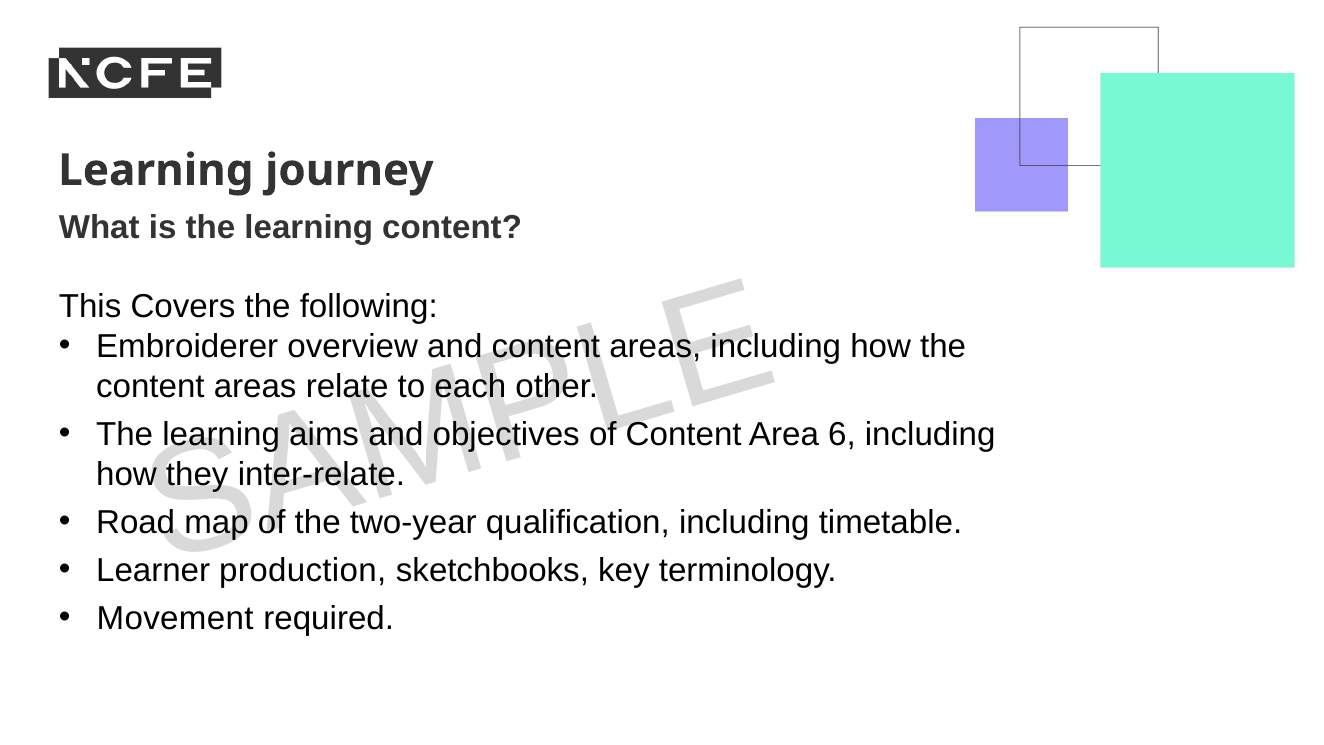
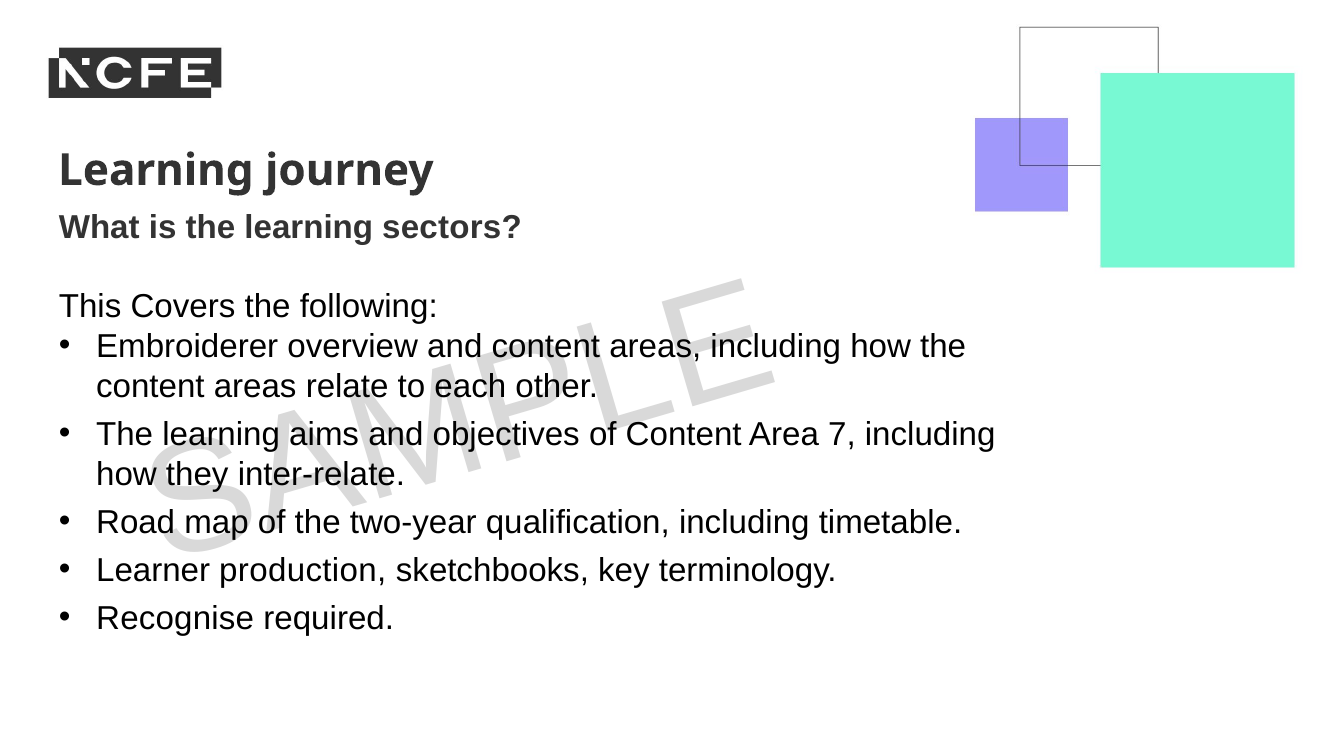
learning content: content -> sectors (452, 227)
6: 6 -> 7 (842, 434)
Movement: Movement -> Recognise (175, 618)
